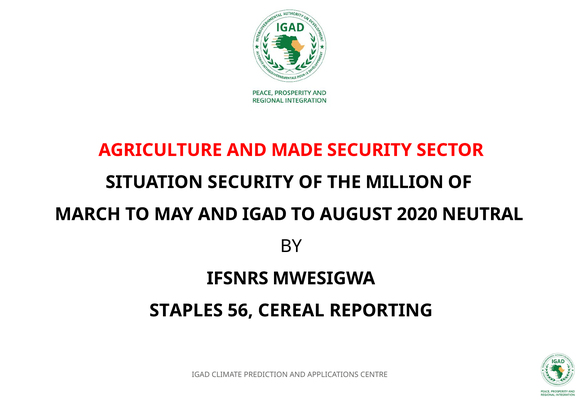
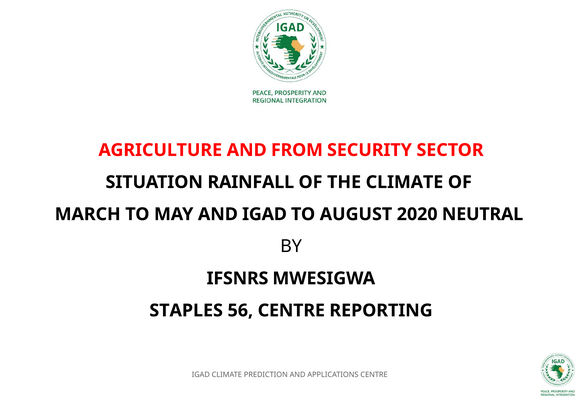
MADE: MADE -> FROM (297, 150)
SITUATION SECURITY: SECURITY -> RAINFALL (251, 182)
THE MILLION: MILLION -> CLIMATE (404, 182)
56 CEREAL: CEREAL -> CENTRE (291, 311)
